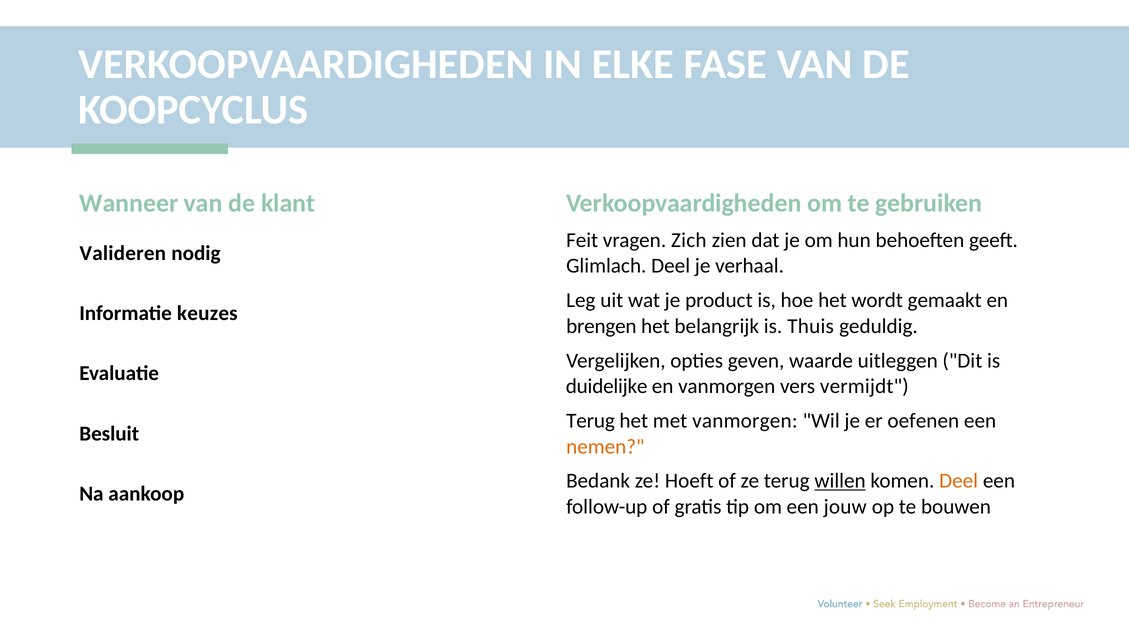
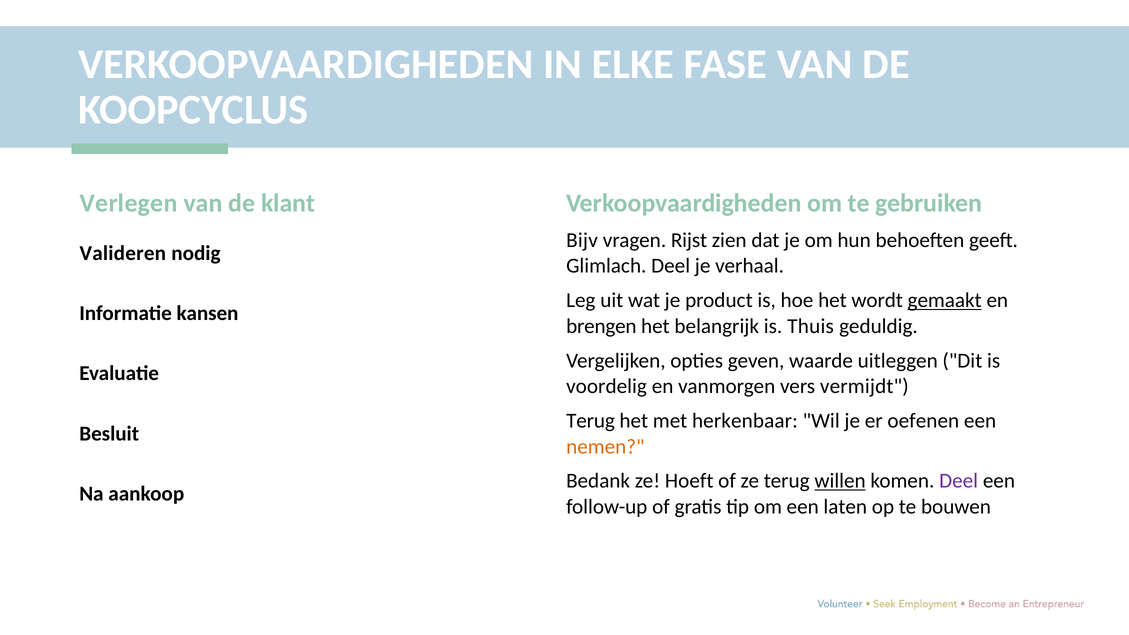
Wanneer: Wanneer -> Verlegen (129, 203)
Feit: Feit -> Bijv (582, 240)
Zich: Zich -> Rijst (689, 240)
gemaakt underline: none -> present (945, 300)
keuzes: keuzes -> kansen (207, 313)
duidelijke: duidelijke -> voordelig (607, 386)
met vanmorgen: vanmorgen -> herkenbaar (745, 421)
Deel colour: orange -> purple (959, 481)
jouw: jouw -> laten (845, 507)
